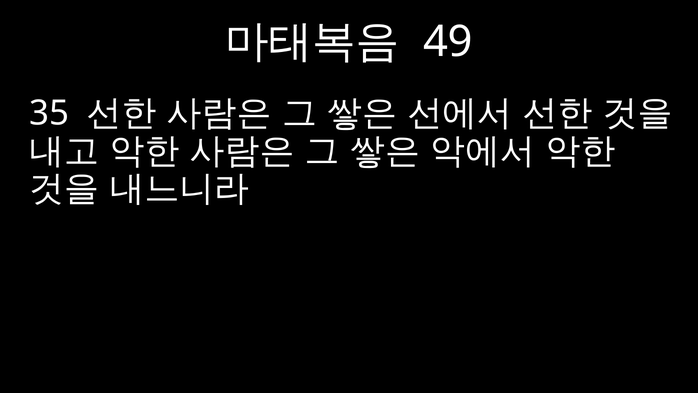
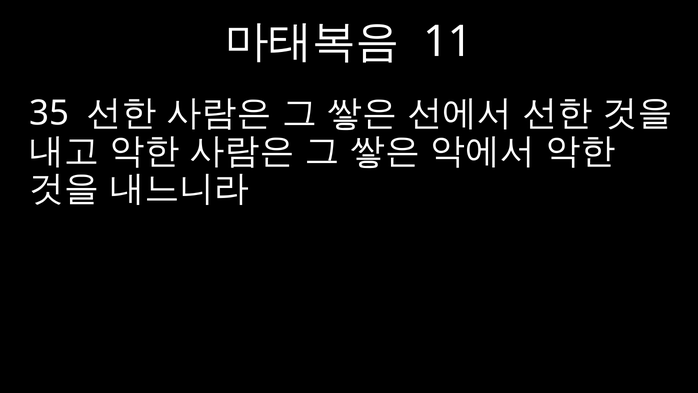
49: 49 -> 11 (448, 42)
